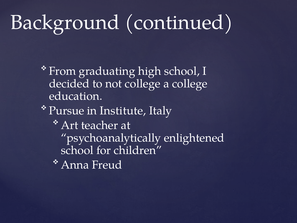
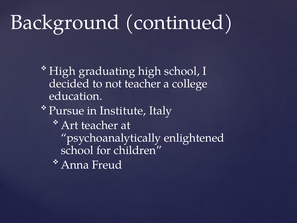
From: From -> High (62, 71)
not college: college -> teacher (143, 84)
